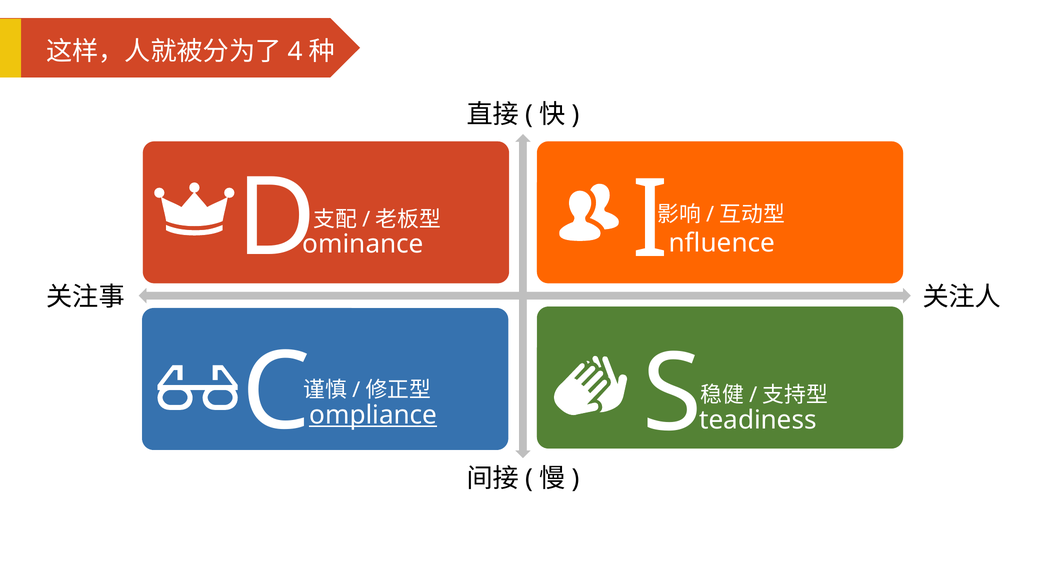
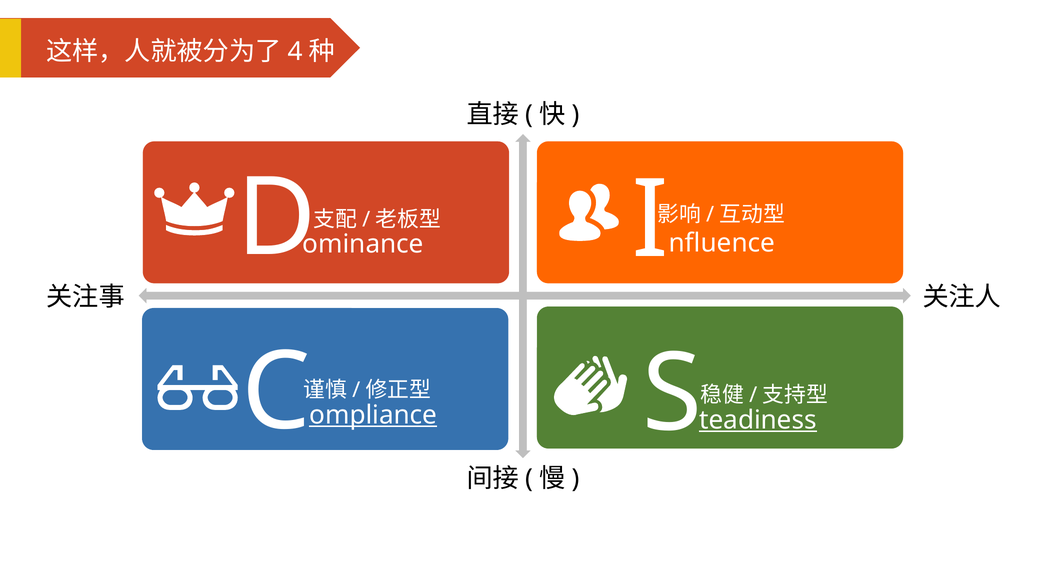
teadiness underline: none -> present (758, 420)
